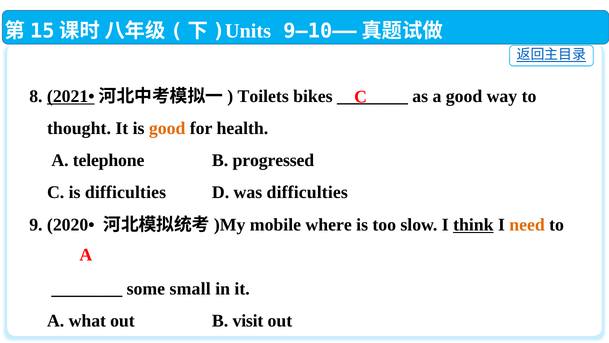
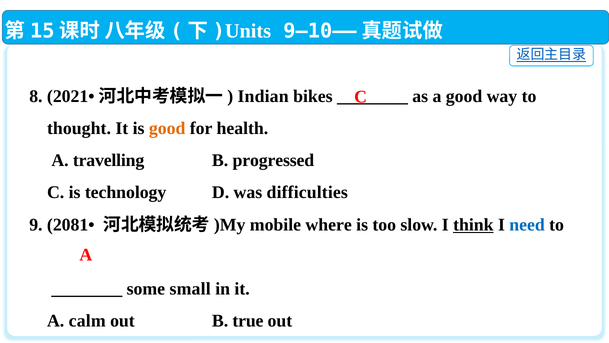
2021• underline: present -> none (71, 96)
Toilets: Toilets -> Indian (263, 96)
telephone: telephone -> travelling (109, 160)
is difficulties: difficulties -> technology (126, 192)
2020•: 2020• -> 2081• (71, 224)
need colour: orange -> blue (527, 224)
what: what -> calm (87, 320)
visit: visit -> true (248, 320)
